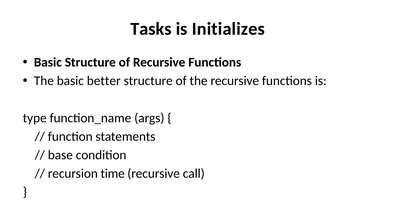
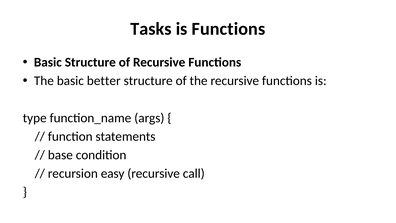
is Initializes: Initializes -> Functions (228, 29)
time: time -> easy (113, 173)
